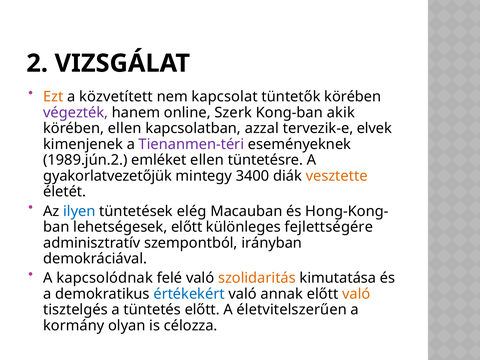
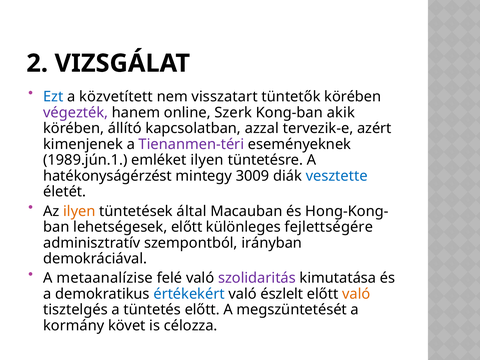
Ezt colour: orange -> blue (53, 97)
kapcsolat: kapcsolat -> visszatart (225, 97)
körében ellen: ellen -> állító (125, 128)
elvek: elvek -> azért (374, 128)
1989.jún.2: 1989.jún.2 -> 1989.jún.1 (85, 160)
emléket ellen: ellen -> ilyen (207, 160)
gyakorlatvezetőjük: gyakorlatvezetőjük -> hatékonyságérzést (108, 176)
3400: 3400 -> 3009 (253, 176)
vesztette colour: orange -> blue (337, 176)
ilyen colour: blue -> orange (79, 211)
elég: elég -> által (192, 211)
kapcsolódnak: kapcsolódnak -> metaanalízise (105, 278)
szolidaritás colour: orange -> purple (257, 278)
annak: annak -> észlelt (282, 294)
életvitelszerűen: életvitelszerűen -> megszüntetését (292, 310)
olyan: olyan -> követ (127, 326)
